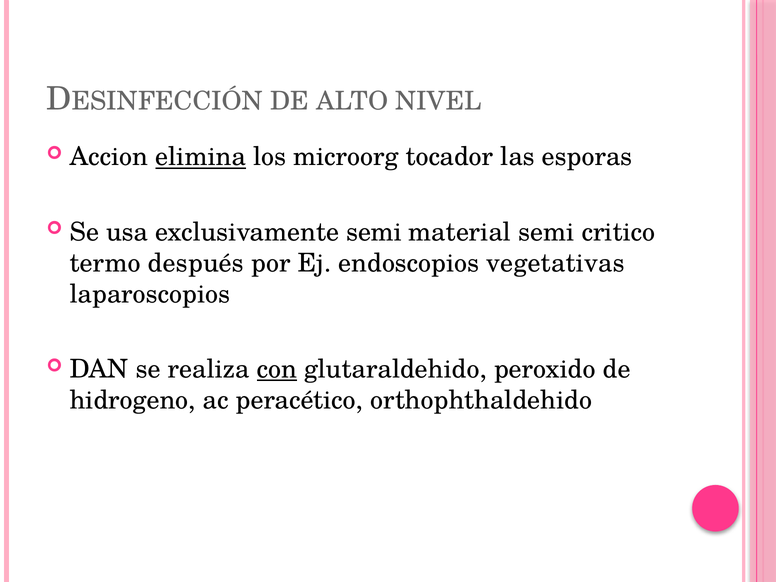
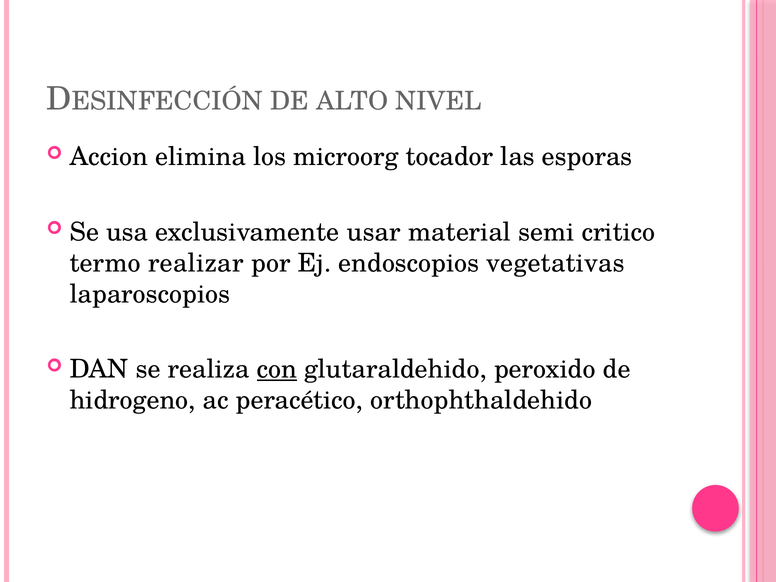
elimina underline: present -> none (201, 157)
exclusivamente semi: semi -> usar (374, 232)
después: después -> realizar (196, 263)
